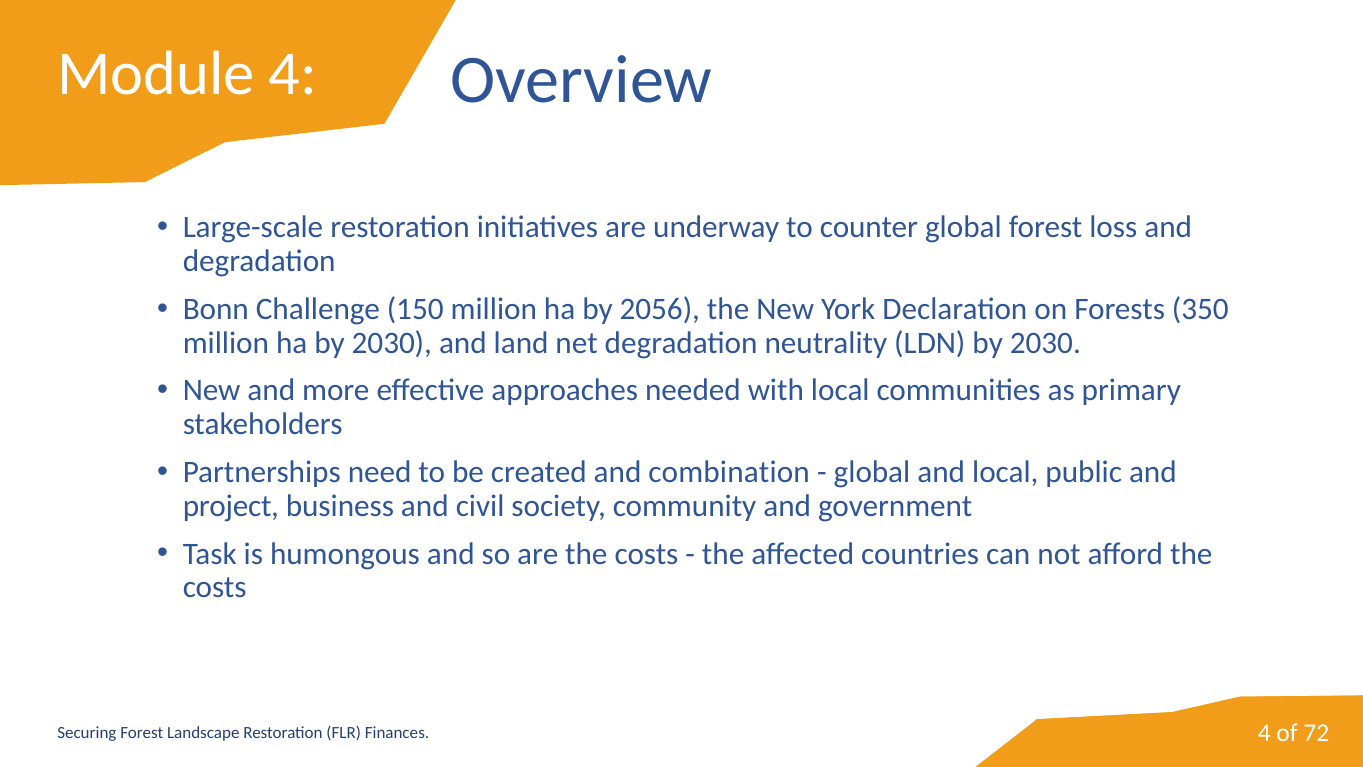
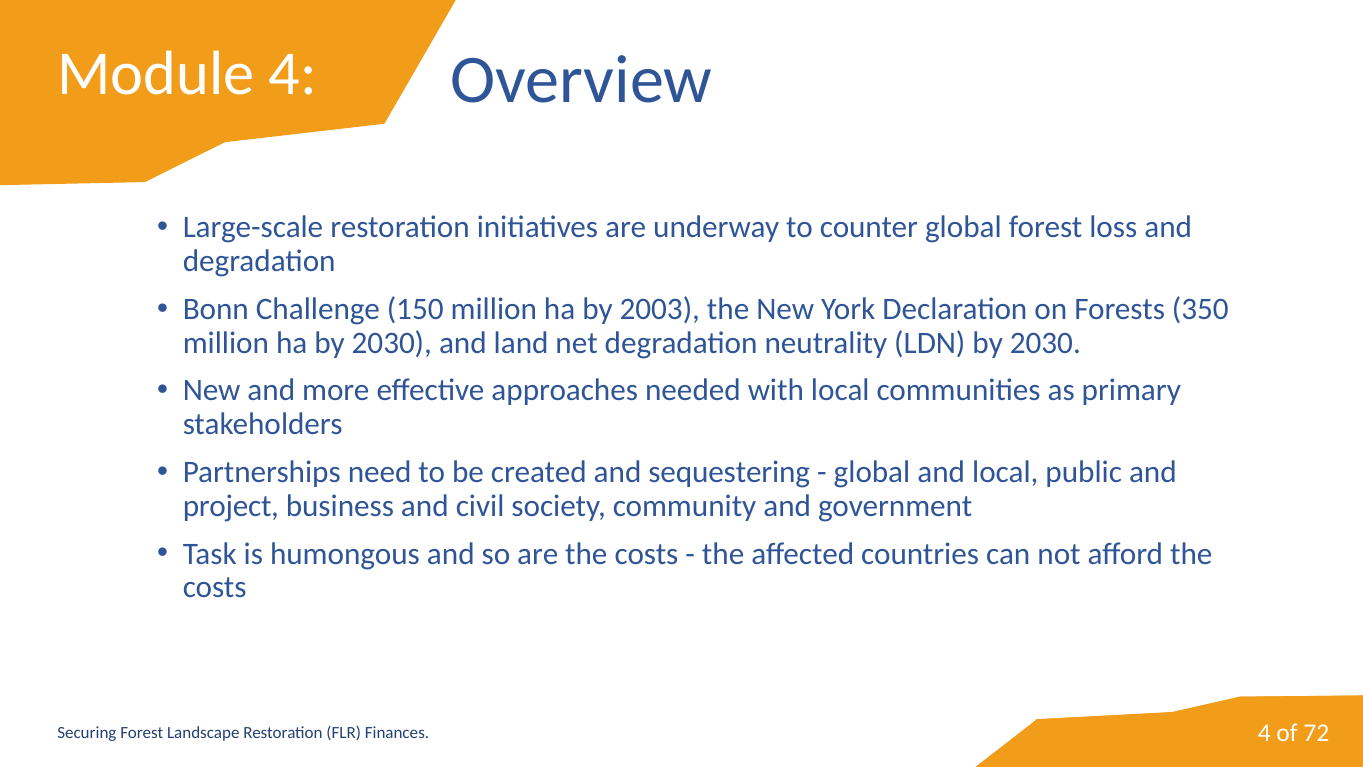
2056: 2056 -> 2003 (660, 309)
combination: combination -> sequestering (729, 472)
